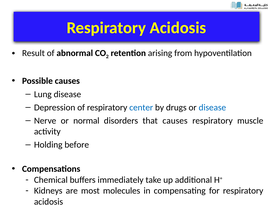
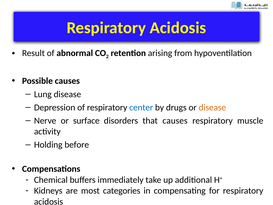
disease colour: blue -> orange (212, 107)
normal: normal -> surface (86, 120)
molecules: molecules -> categories (122, 191)
